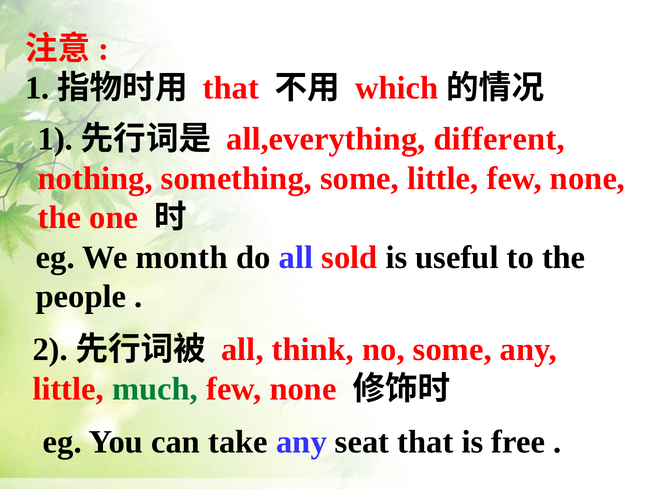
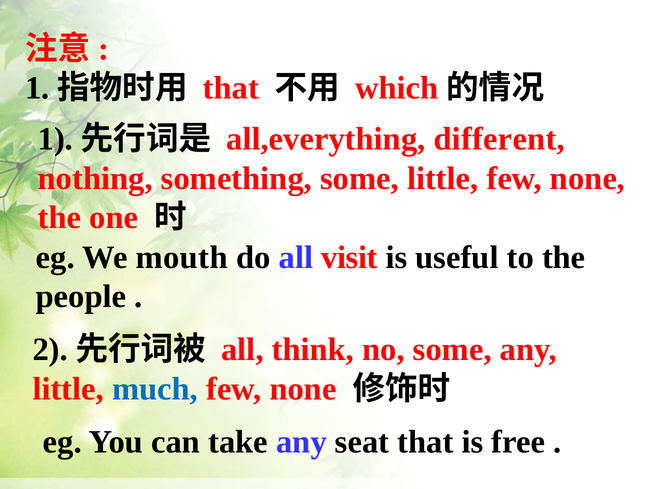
month: month -> mouth (182, 257)
sold: sold -> visit (350, 257)
much colour: green -> blue (155, 389)
